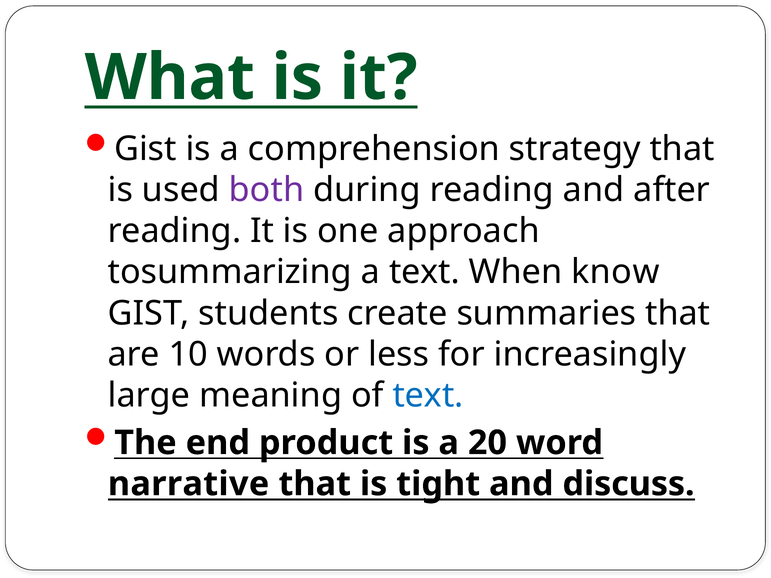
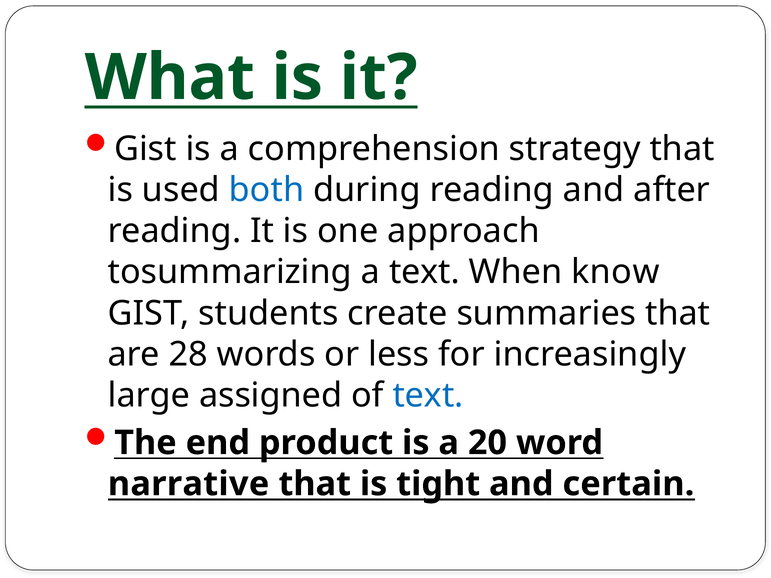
both colour: purple -> blue (267, 190)
10: 10 -> 28 (188, 354)
meaning: meaning -> assigned (271, 396)
discuss: discuss -> certain (628, 484)
